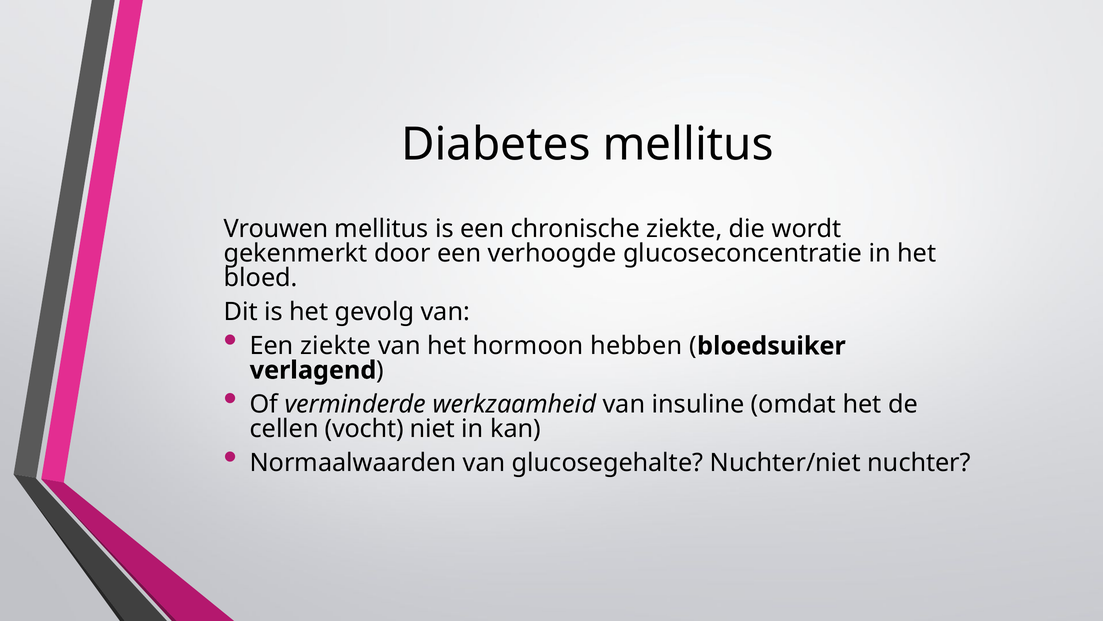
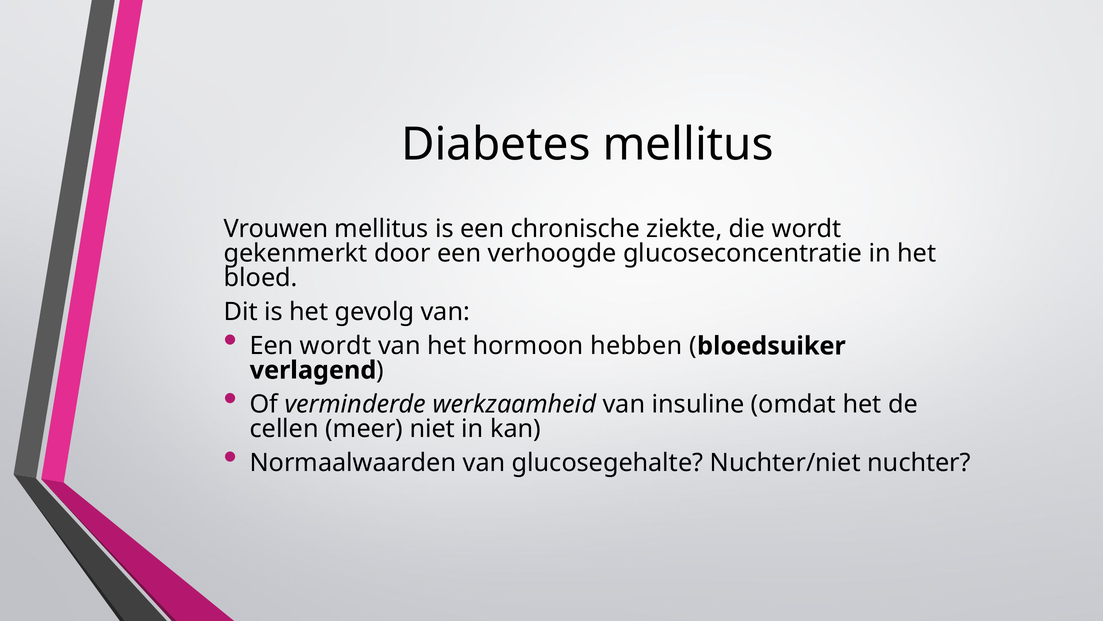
Een ziekte: ziekte -> wordt (336, 346)
vocht: vocht -> meer (364, 428)
